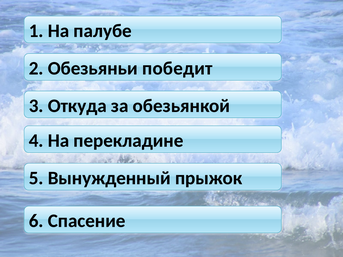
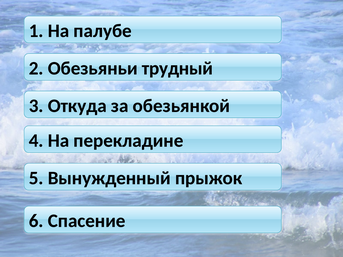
победит: победит -> трудный (178, 68)
